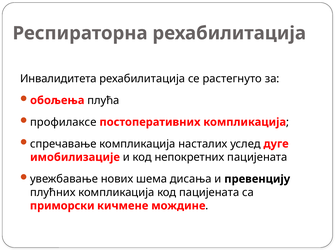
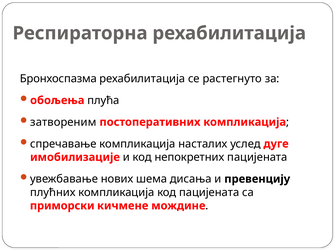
Инвалидитета: Инвалидитета -> Бронхоспазма (58, 79)
профилаксе: профилаксе -> затвореним (63, 122)
